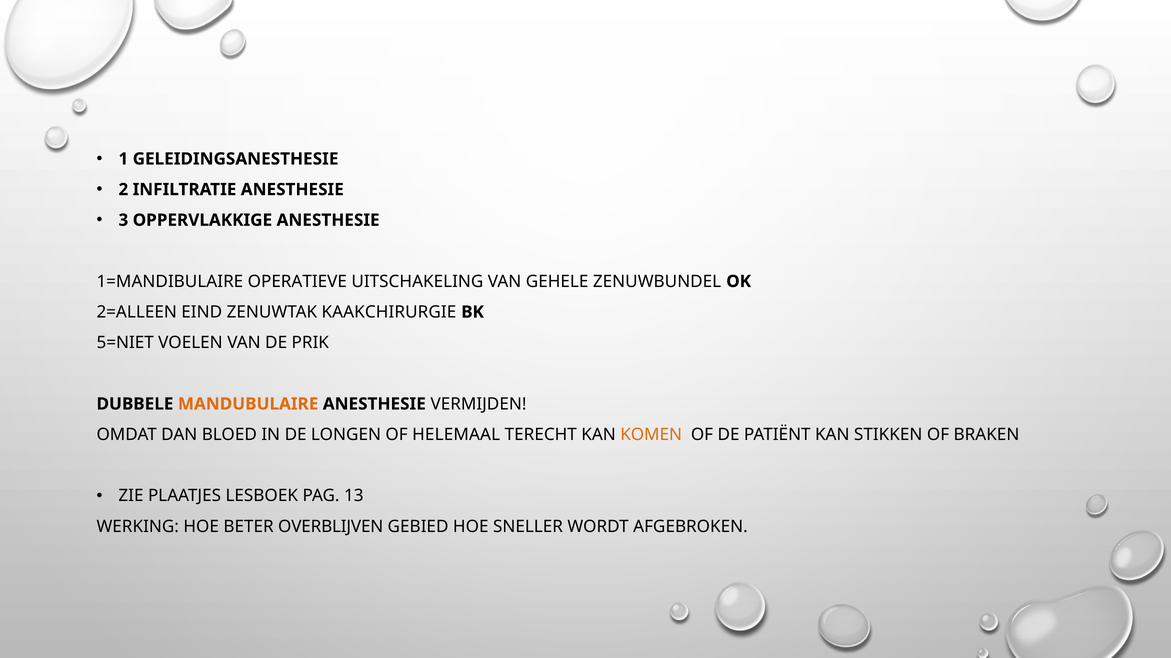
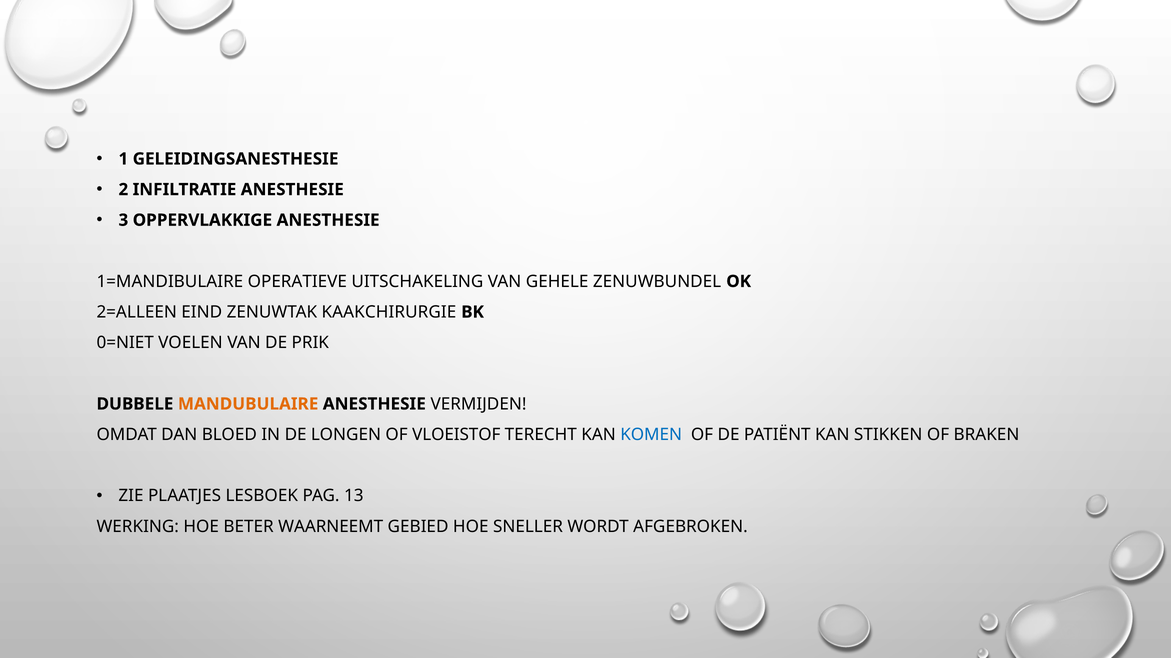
5=NIET: 5=NIET -> 0=NIET (125, 343)
HELEMAAL: HELEMAAL -> VLOEISTOF (456, 435)
KOMEN colour: orange -> blue (651, 435)
OVERBLIJVEN: OVERBLIJVEN -> WAARNEEMT (331, 527)
